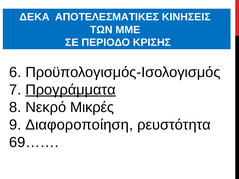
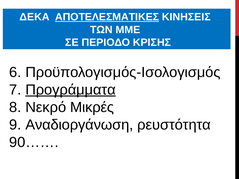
ΑΠΟΤΕΛΕΣΜΑΤΙΚΕΣ underline: none -> present (107, 17)
Διαφοροποίηση: Διαφοροποίηση -> Αναδιοργάνωση (79, 125)
69……: 69…… -> 90…… (34, 142)
